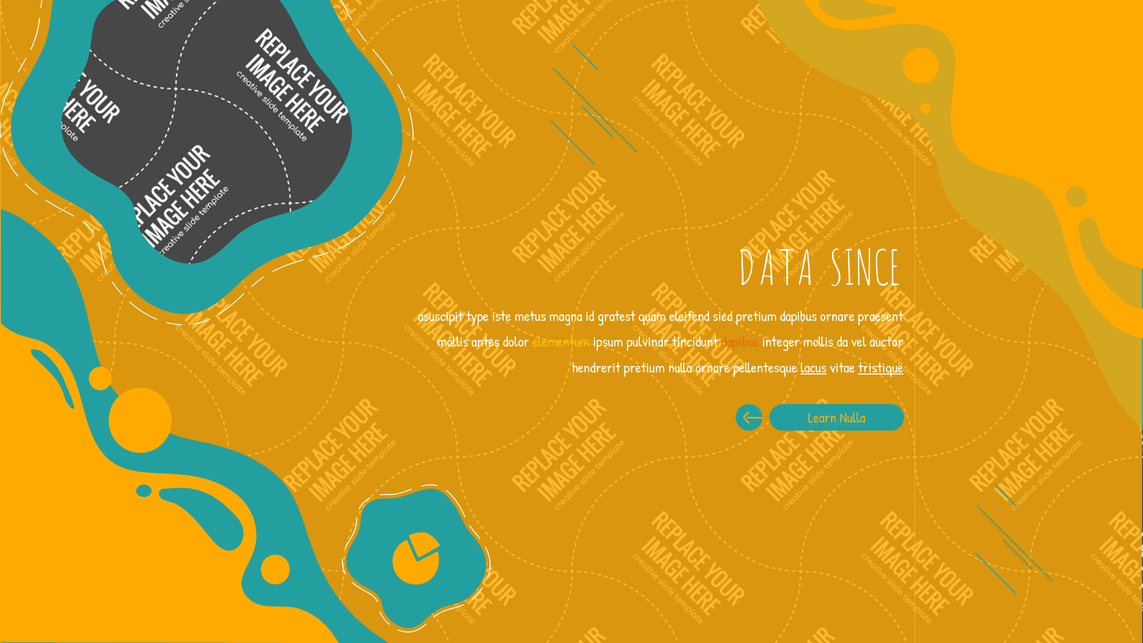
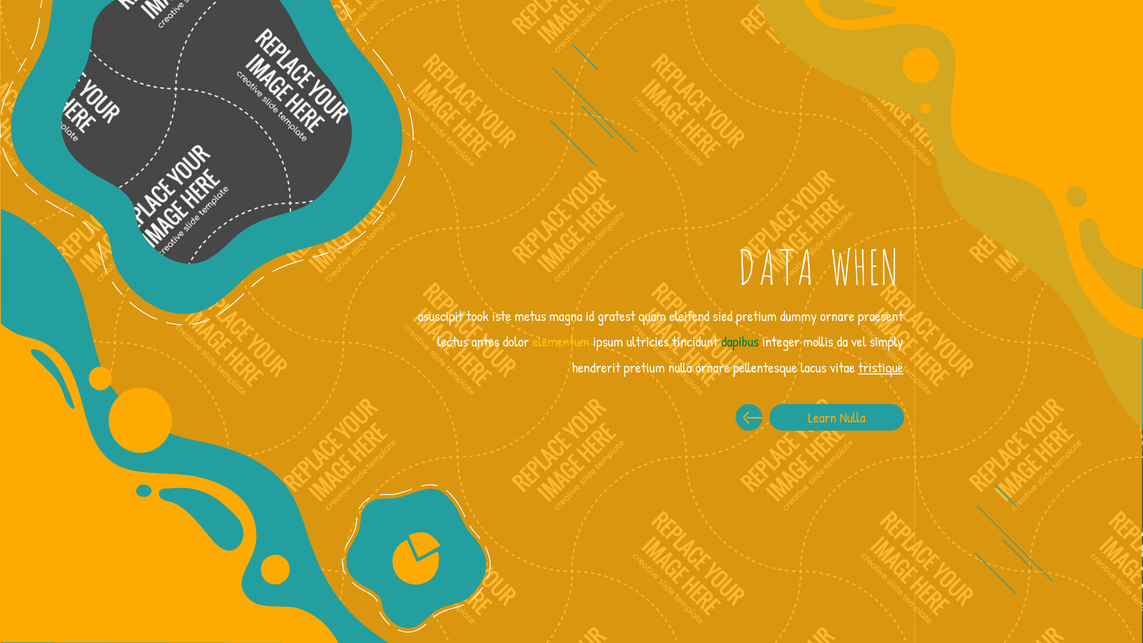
SINCE: SINCE -> WHEN (864, 270)
type: type -> took (477, 317)
pretium dapibus: dapibus -> dummy (798, 317)
mollis: mollis -> lectus (453, 342)
pulvinar: pulvinar -> ultricies (648, 342)
dapibus colour: orange -> green (740, 342)
auctor: auctor -> simply (886, 342)
lacus underline: present -> none (814, 368)
